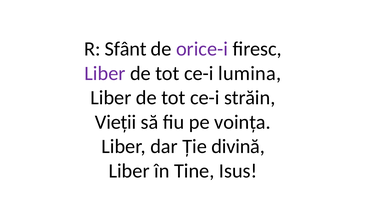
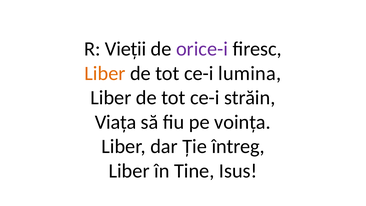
Sfânt: Sfânt -> Vieții (126, 49)
Liber colour: purple -> orange (105, 73)
Vieții: Vieții -> Viața (116, 122)
divină: divină -> întreg (238, 146)
